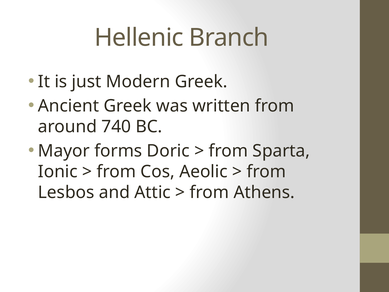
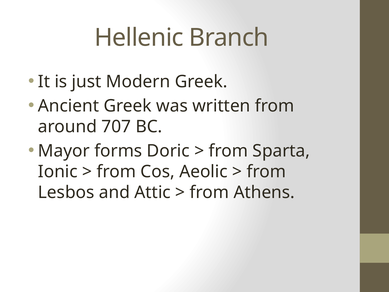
740: 740 -> 707 (116, 127)
